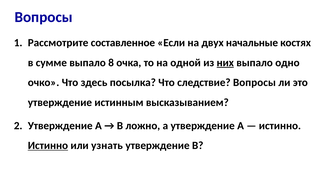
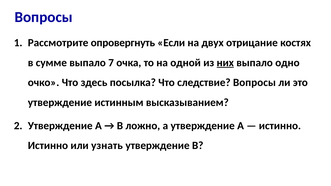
составленное: составленное -> опровергнуть (123, 43)
начальные: начальные -> отрицание (252, 43)
8: 8 -> 7 (111, 63)
Истинно underline: present -> none (48, 146)
